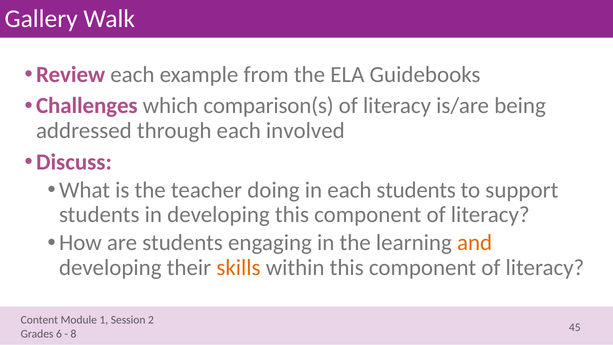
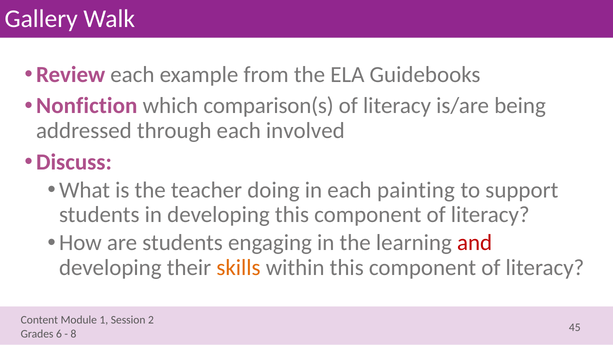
Challenges: Challenges -> Nonfiction (87, 106)
each students: students -> painting (416, 190)
and colour: orange -> red (475, 243)
